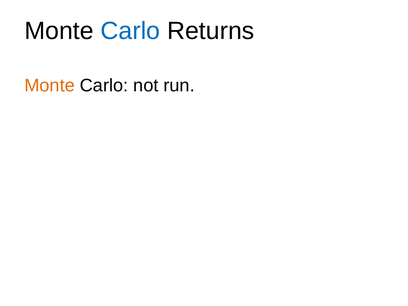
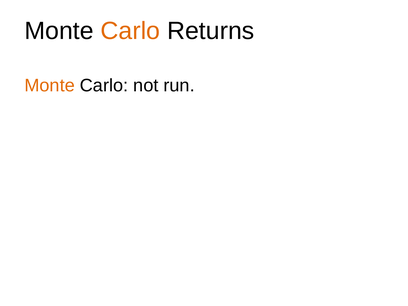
Carlo colour: blue -> orange (130, 31)
